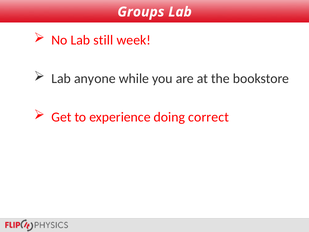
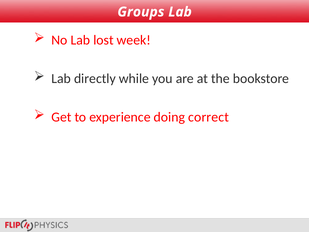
still: still -> lost (103, 40)
anyone: anyone -> directly (95, 79)
